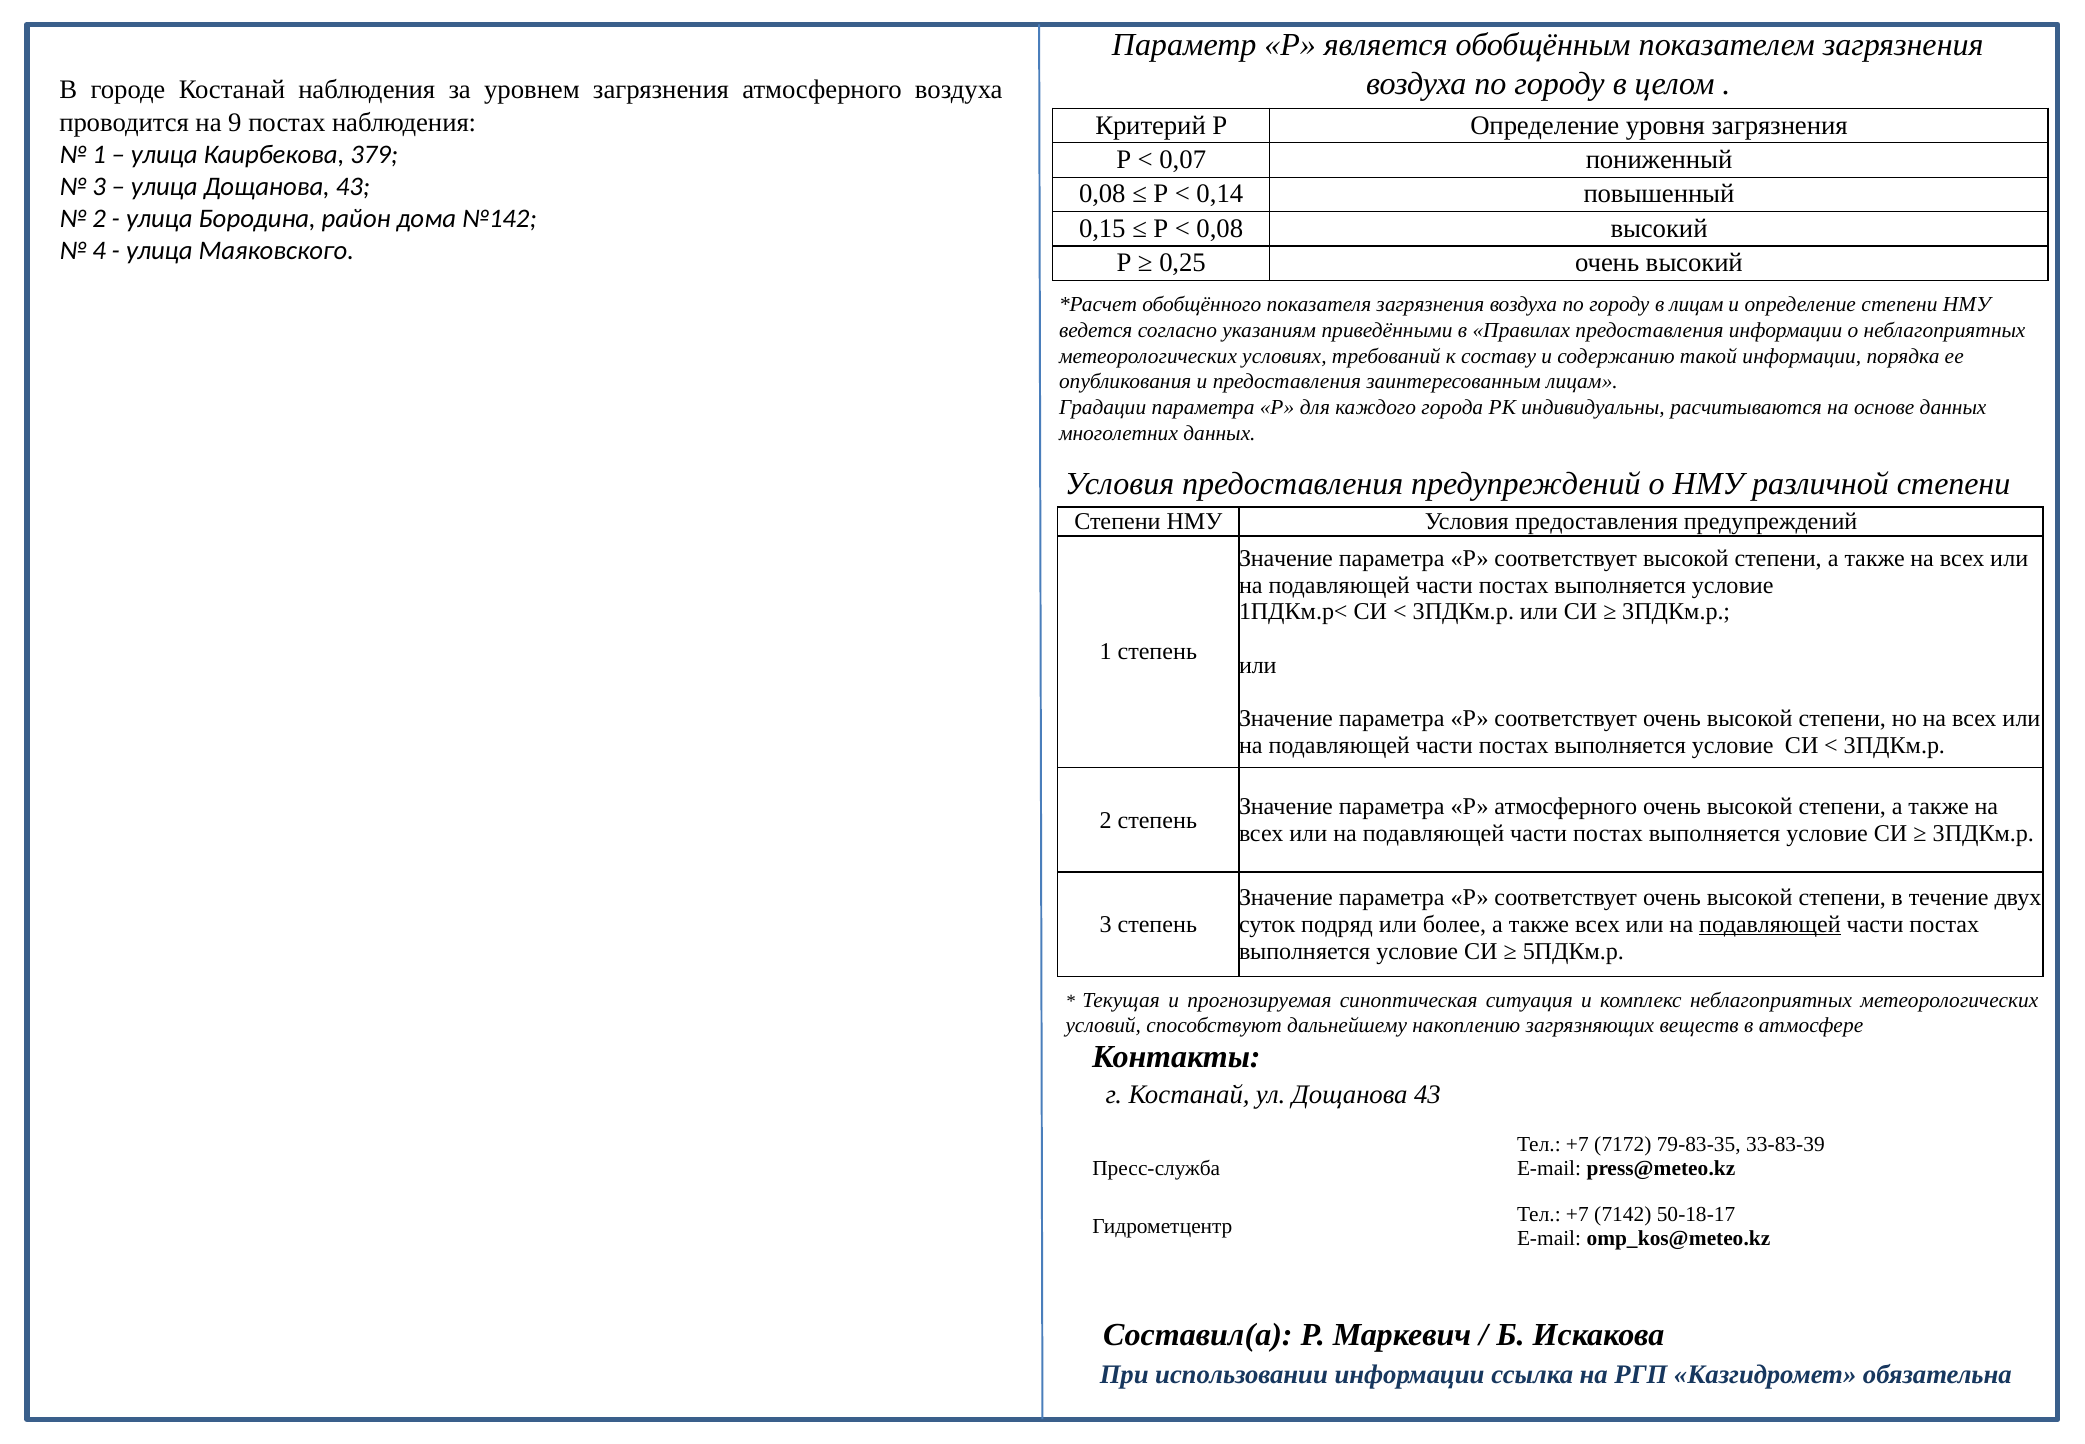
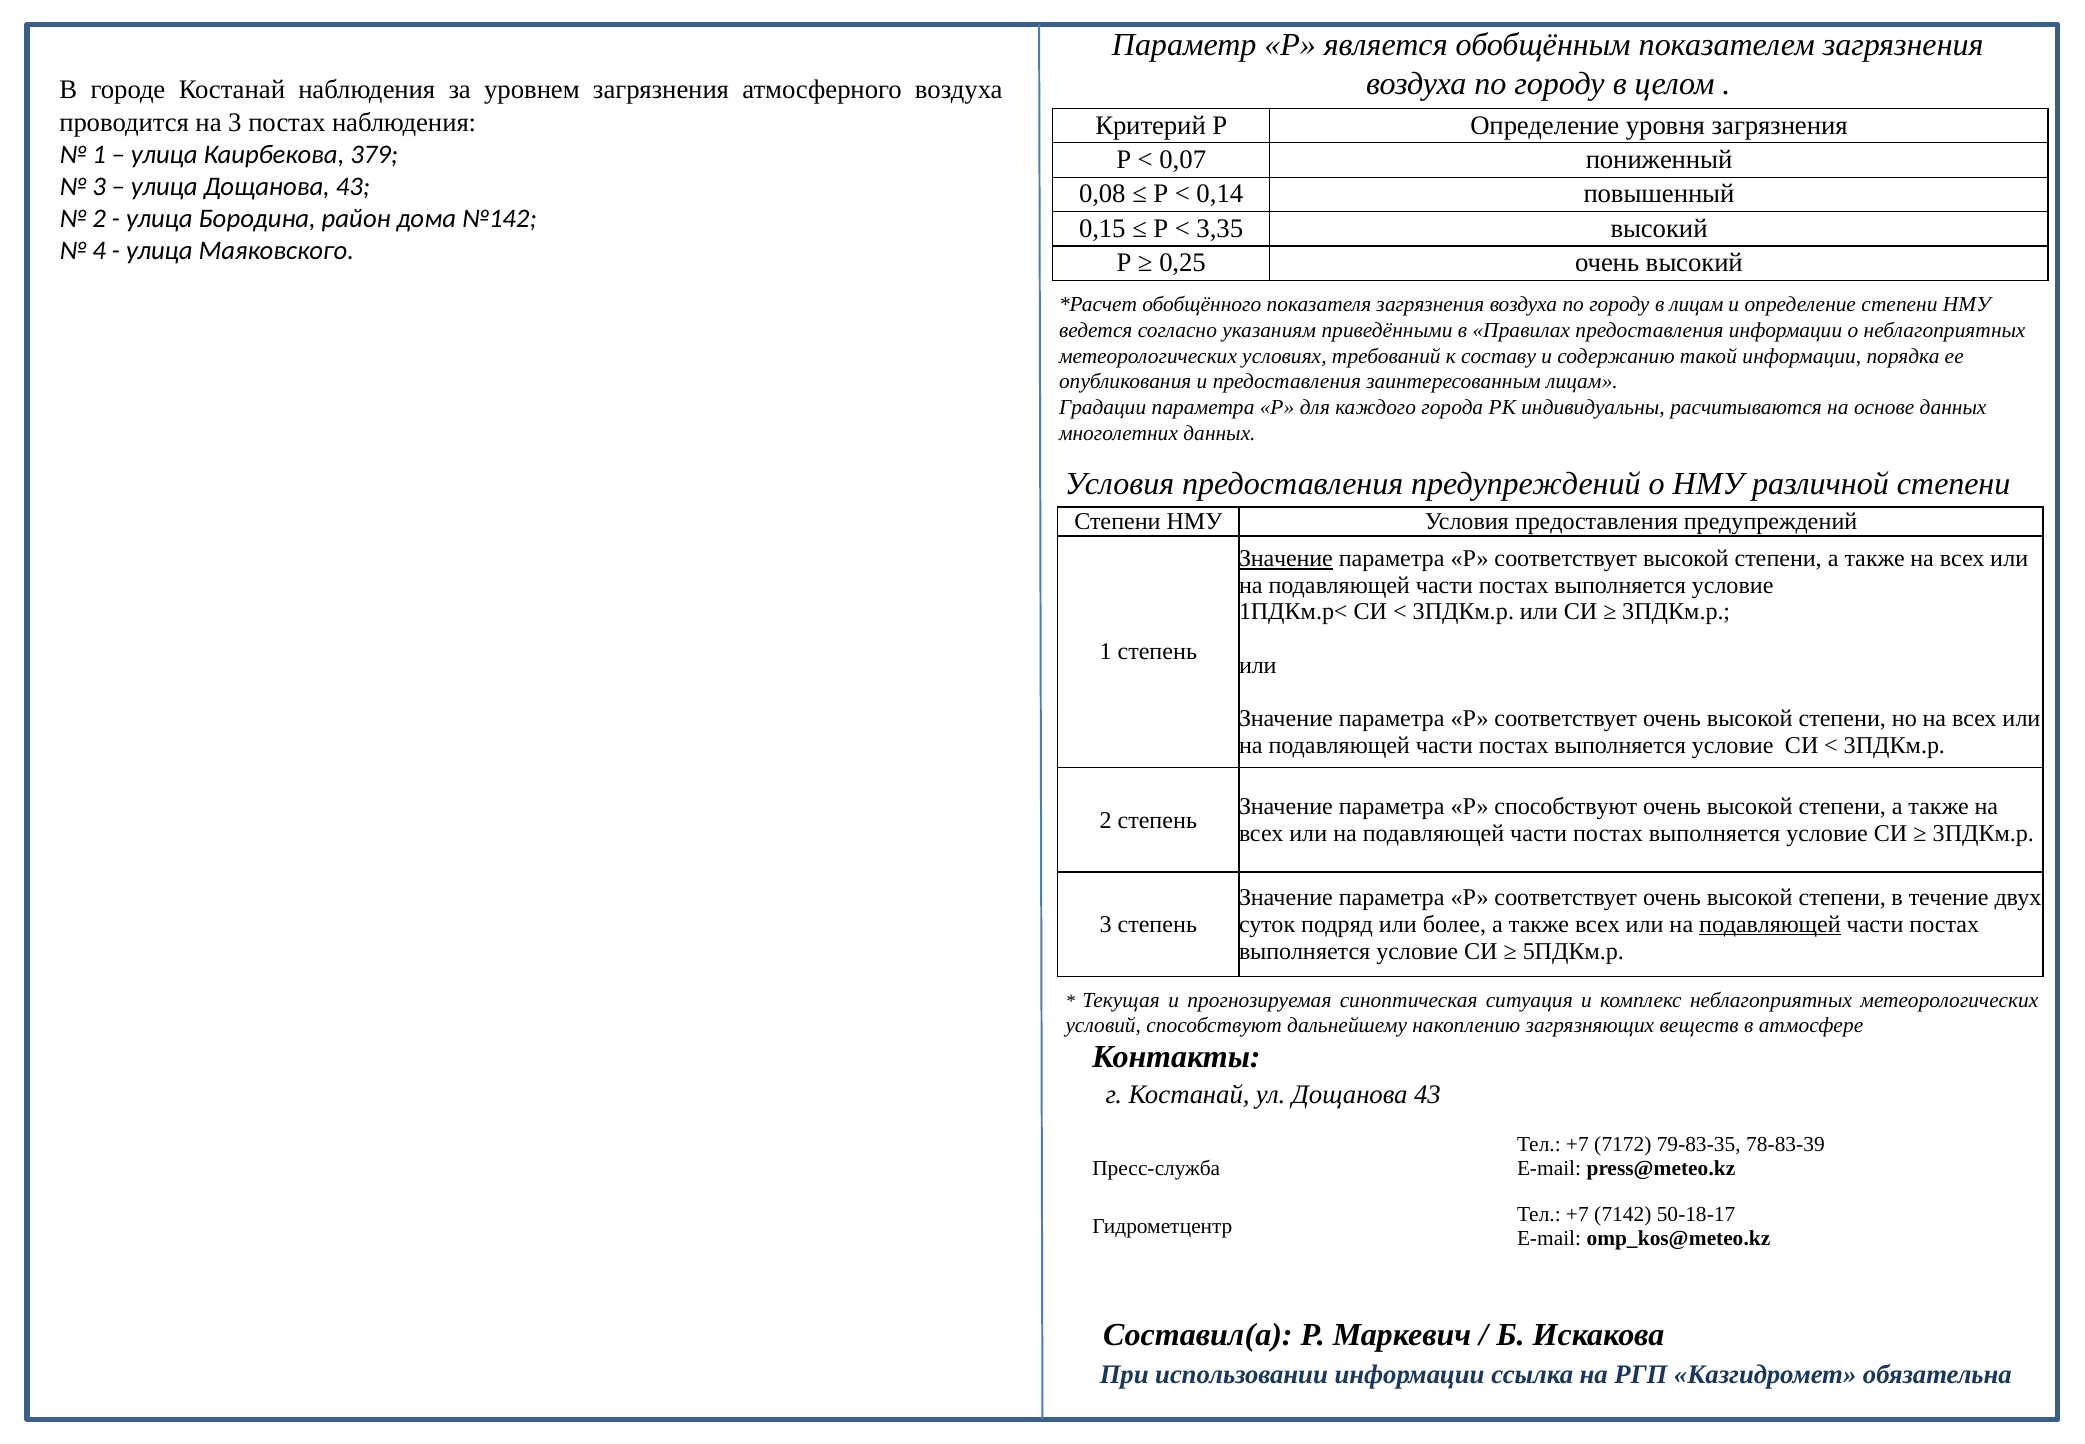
на 9: 9 -> 3 (235, 122)
0,08: 0,08 -> 3,35 (1220, 228)
Значение underline: none -> present (1286, 558)
Р атмосферного: атмосферного -> способствуют (1566, 806)
33-83-39: 33-83-39 -> 78-83-39 (1785, 1144)
